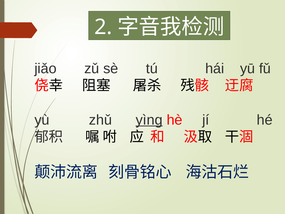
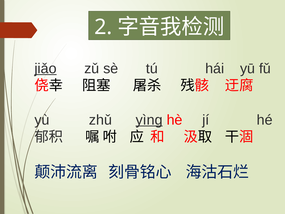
jiǎo underline: none -> present (45, 68)
